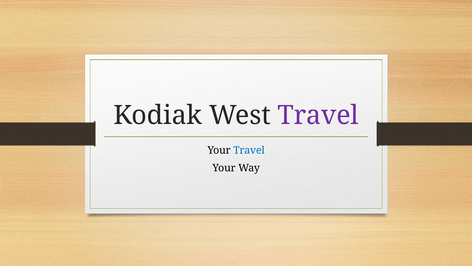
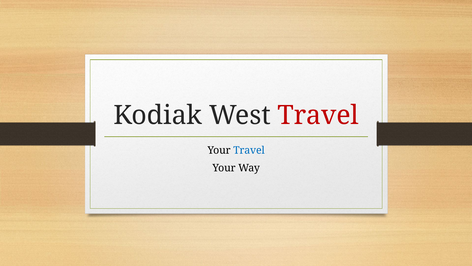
Travel colour: purple -> red (318, 115)
